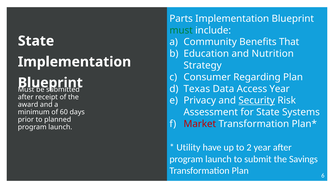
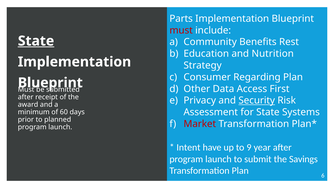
must colour: green -> red (181, 30)
State underline: none -> present (36, 41)
That: That -> Rest (289, 42)
Texas: Texas -> Other (197, 89)
Access Year: Year -> First (280, 89)
Utility: Utility -> Intent (188, 147)
2: 2 -> 9 (249, 147)
